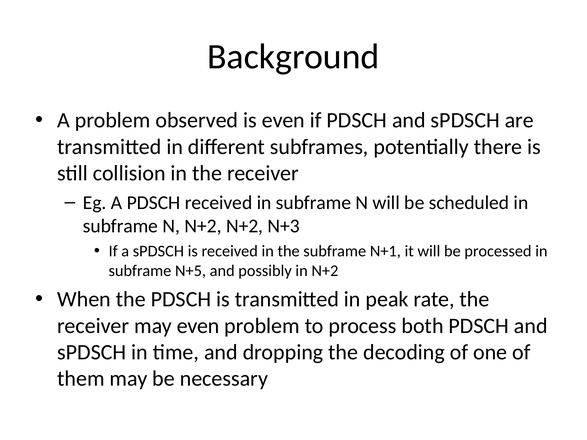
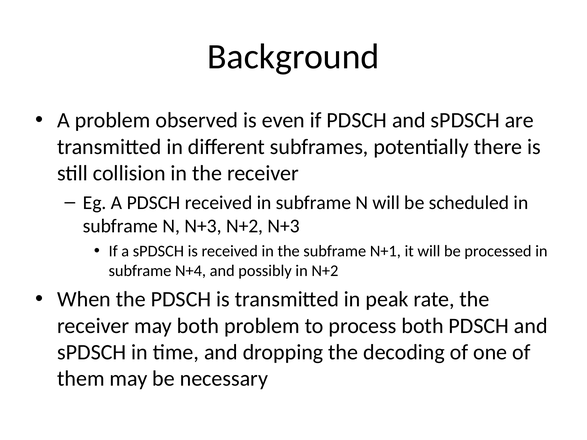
N N+2: N+2 -> N+3 (203, 226)
N+5: N+5 -> N+4 (191, 271)
may even: even -> both (198, 326)
